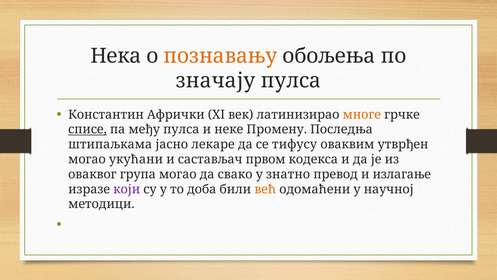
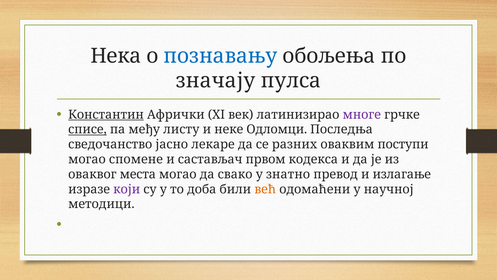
познавању colour: orange -> blue (221, 56)
Константин underline: none -> present (106, 114)
многе colour: orange -> purple (362, 114)
међу пулса: пулса -> листу (181, 129)
Промену: Промену -> Одломци (277, 129)
штипаљкама: штипаљкама -> сведочанство (110, 144)
тифусу: тифусу -> разних (295, 144)
утврђен: утврђен -> поступи (403, 144)
укућани: укућани -> спомене (136, 159)
група: група -> места (138, 174)
